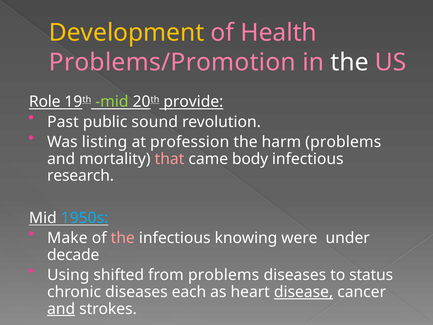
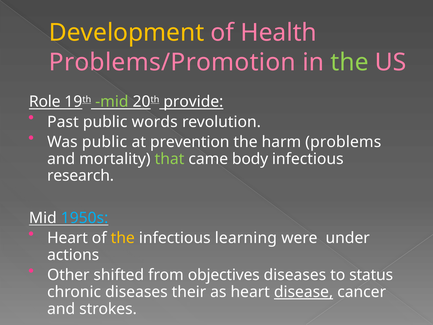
the colour: white -> light green (350, 62)
sound: sound -> words (155, 122)
Was listing: listing -> public (105, 142)
profession: profession -> prevention (190, 142)
that colour: pink -> light green (169, 159)
Make: Make -> Heart (67, 238)
the colour: pink -> yellow (123, 238)
knowing: knowing -> learning (246, 238)
decade: decade -> actions (73, 255)
Using: Using -> Other (68, 275)
from problems: problems -> objectives (224, 275)
each: each -> their (189, 292)
and underline: present -> none (61, 309)
